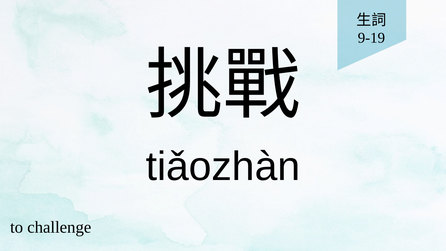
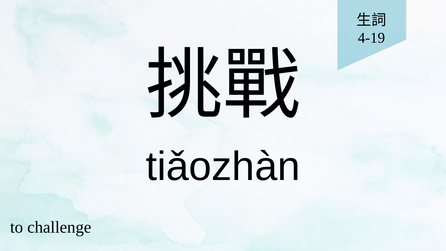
9-19: 9-19 -> 4-19 (371, 38)
